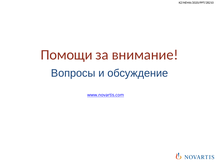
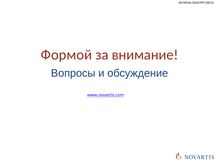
Помощи: Помощи -> Формой (66, 55)
